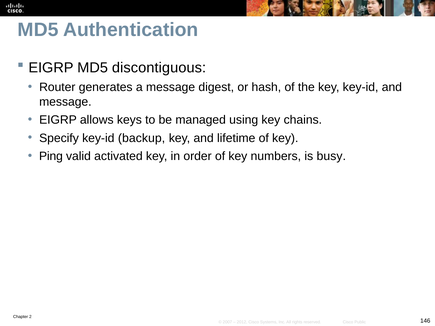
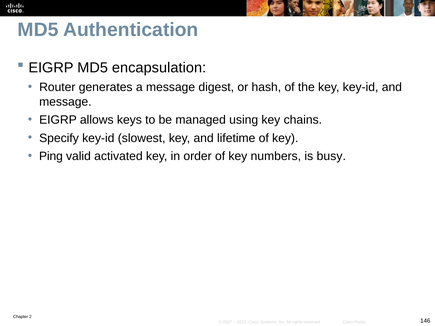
discontiguous: discontiguous -> encapsulation (159, 68)
backup: backup -> slowest (142, 138)
